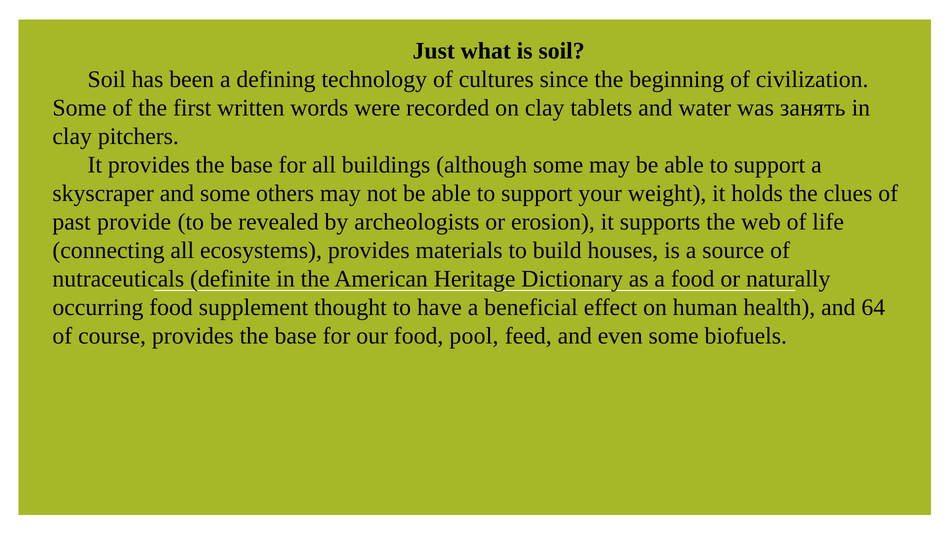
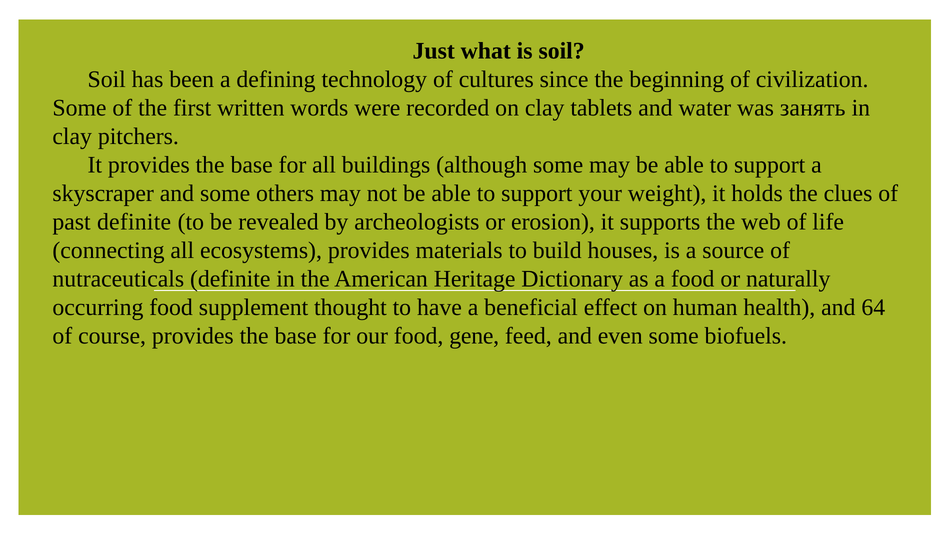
past provide: provide -> definite (134, 222)
pool: pool -> gene (474, 336)
